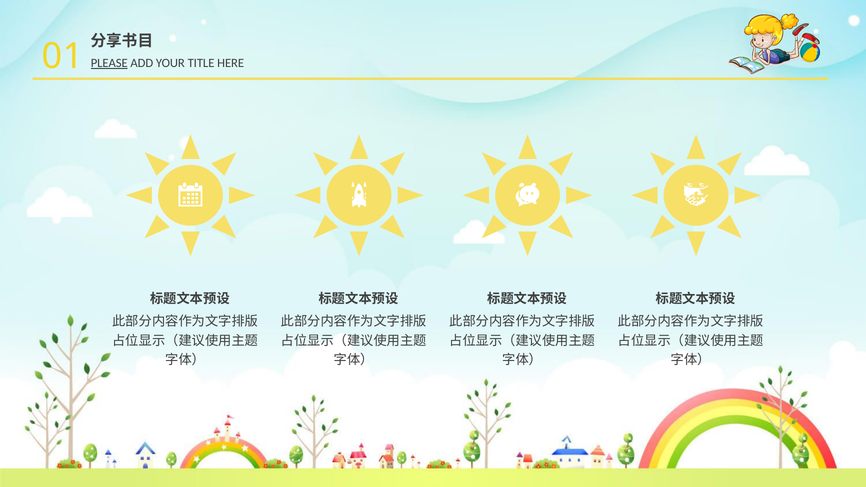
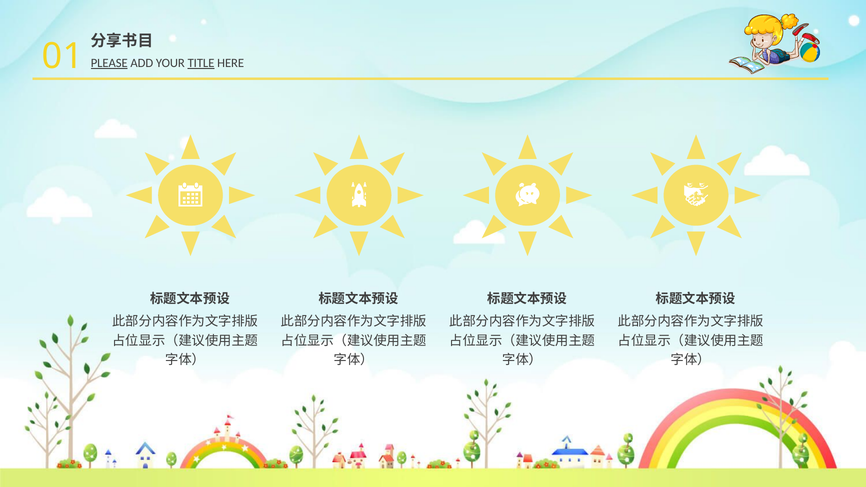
TITLE underline: none -> present (201, 63)
